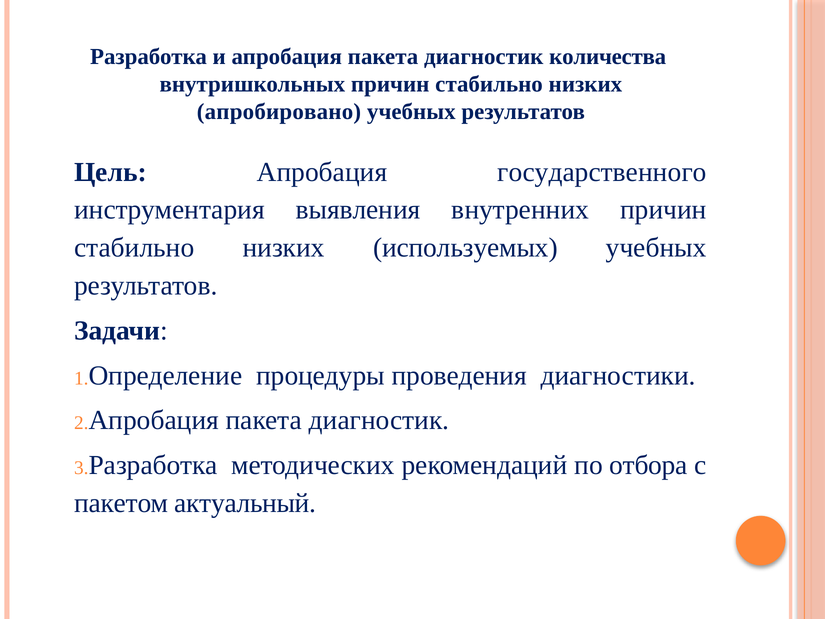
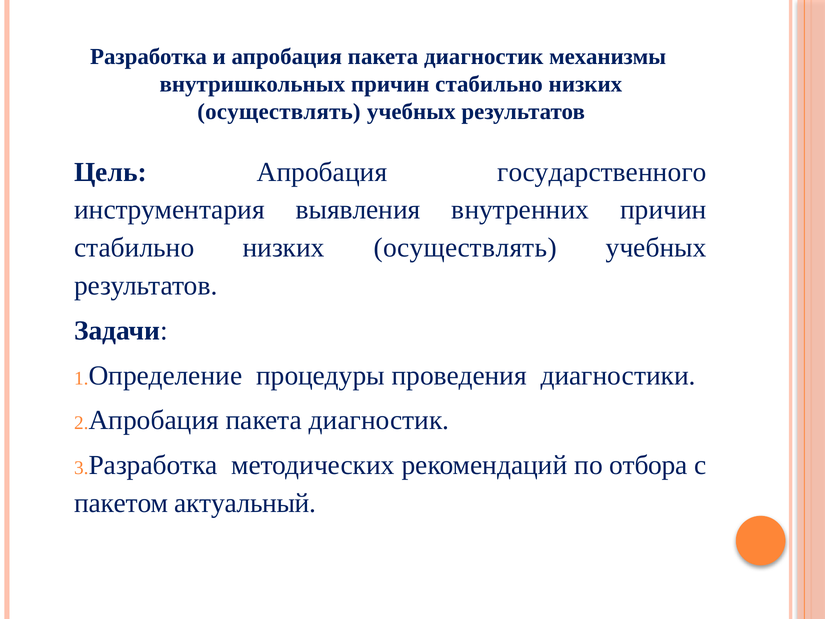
количества: количества -> механизмы (608, 57)
апробировано: апробировано -> осуществлять (279, 112)
используемых: используемых -> осуществлять (465, 248)
